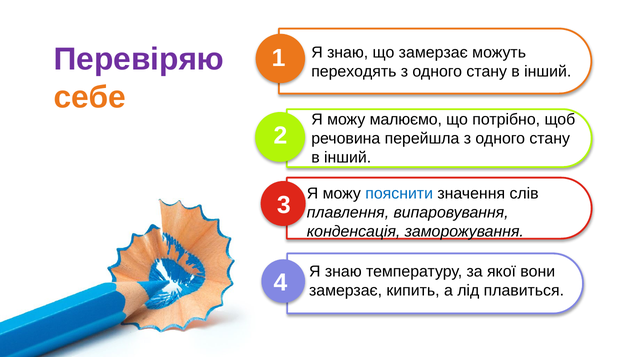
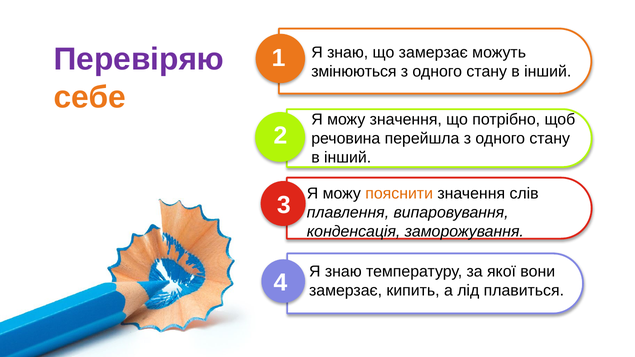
переходять: переходять -> змінюються (354, 72)
можу малюємо: малюємо -> значення (406, 120)
пояснити colour: blue -> orange (399, 193)
